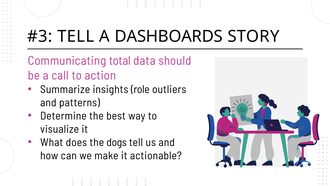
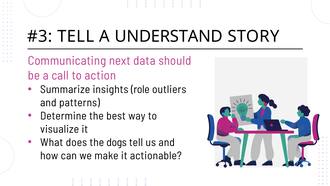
DASHBOARDS: DASHBOARDS -> UNDERSTAND (169, 36)
total: total -> next (120, 61)
